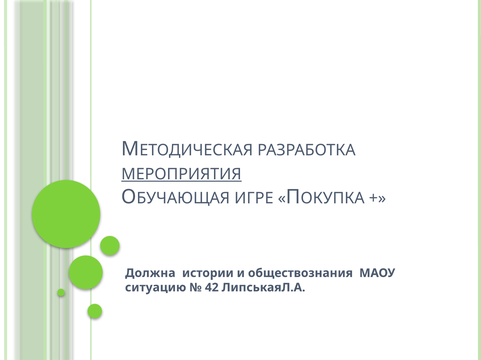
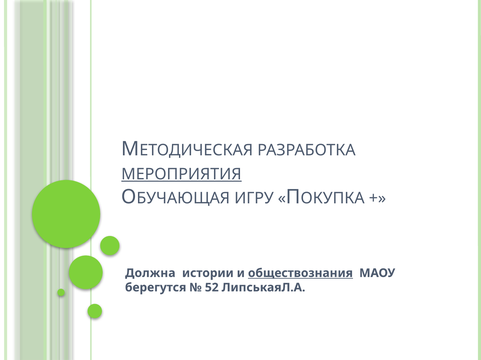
ИГРЕ: ИГРЕ -> ИГРУ (254, 199)
обществознания underline: none -> present (300, 274)
ситуацию: ситуацию -> берегутся (156, 288)
42: 42 -> 52 (212, 288)
